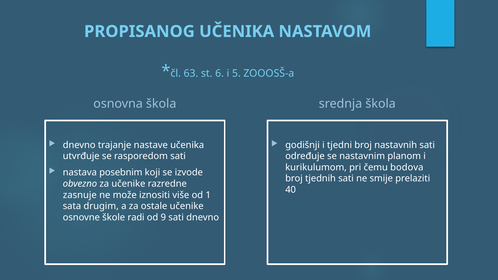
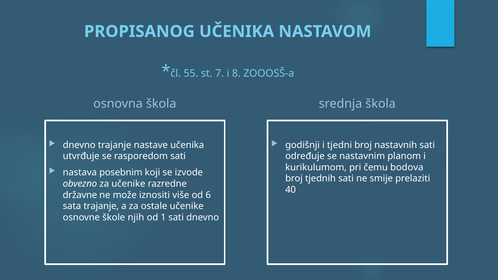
63: 63 -> 55 (191, 73)
6: 6 -> 7 (220, 73)
5: 5 -> 8 (236, 73)
zasnuje: zasnuje -> državne (80, 195)
1: 1 -> 6 (208, 195)
sata drugim: drugim -> trajanje (101, 206)
radi: radi -> njih (136, 217)
9: 9 -> 1 (163, 217)
